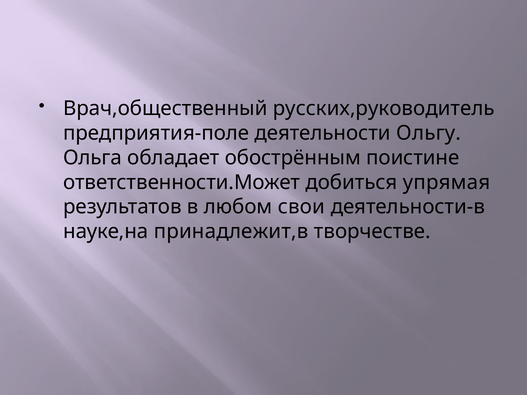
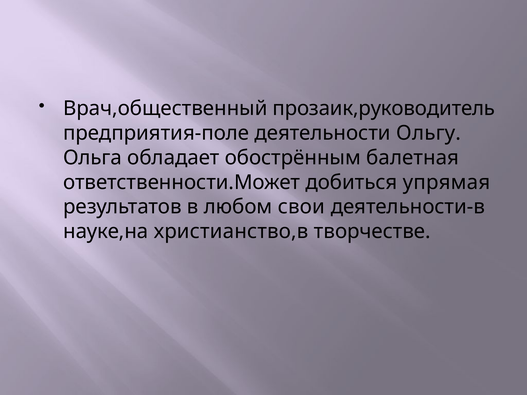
русских,руководитель: русских,руководитель -> прозаик,руководитель (384, 109)
поистине: поистине -> балетная (413, 158)
принадлежит,в: принадлежит,в -> христианство,в (231, 232)
